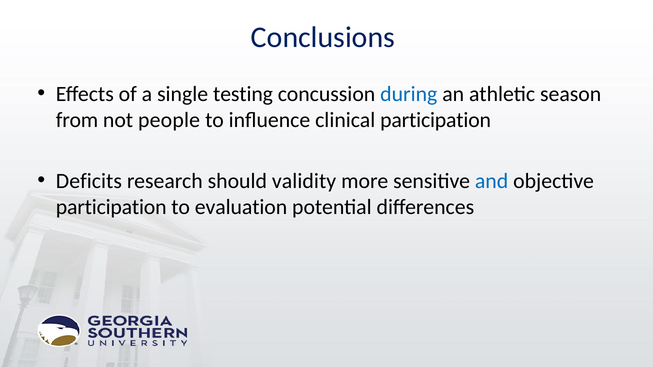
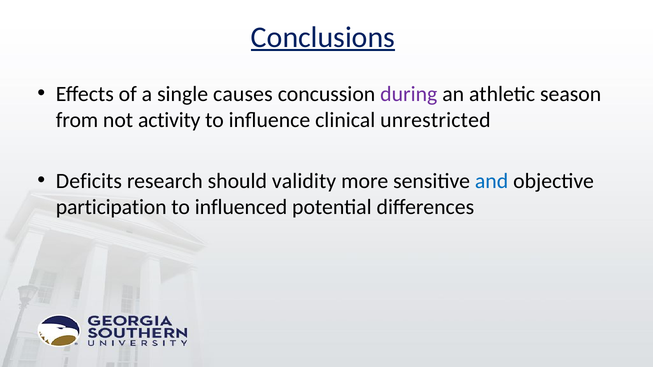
Conclusions underline: none -> present (323, 37)
testing: testing -> causes (243, 94)
during colour: blue -> purple (409, 94)
people: people -> activity (169, 120)
clinical participation: participation -> unrestricted (435, 120)
evaluation: evaluation -> influenced (241, 207)
